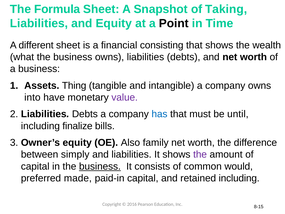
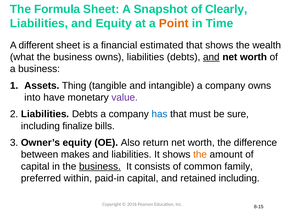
Taking: Taking -> Clearly (226, 9)
Point colour: black -> orange (174, 23)
consisting: consisting -> estimated (162, 45)
and underline: none -> present (211, 57)
until: until -> sure (238, 114)
family: family -> return (156, 142)
simply: simply -> makes (75, 154)
the colour: purple -> orange (200, 154)
would: would -> family (239, 166)
made: made -> within (78, 178)
